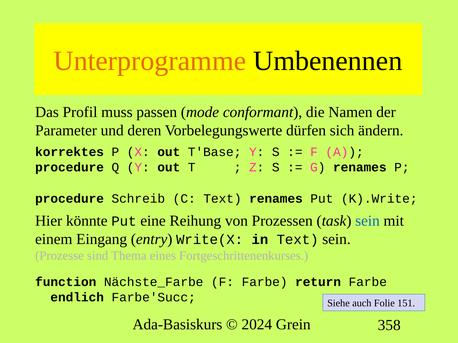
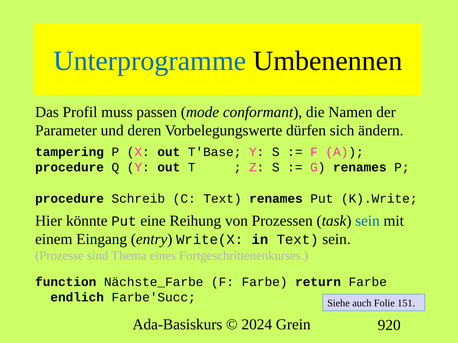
Unterprogramme colour: orange -> blue (150, 61)
korrektes: korrektes -> tampering (70, 152)
358: 358 -> 920 (389, 326)
